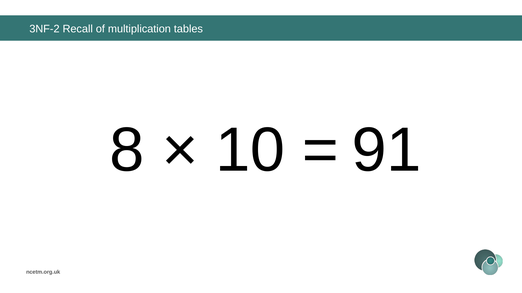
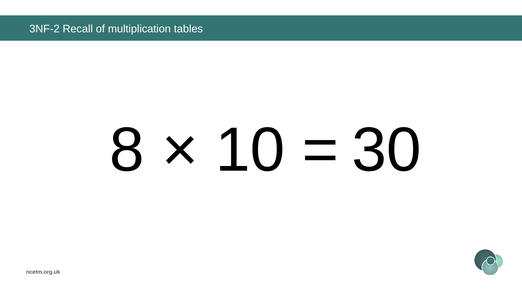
91: 91 -> 30 (387, 151)
